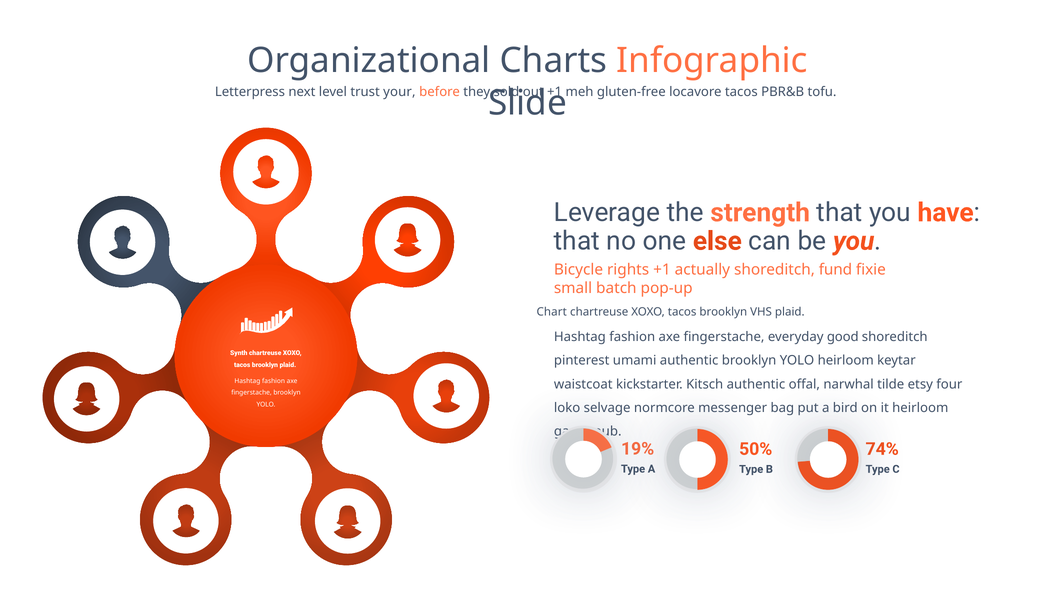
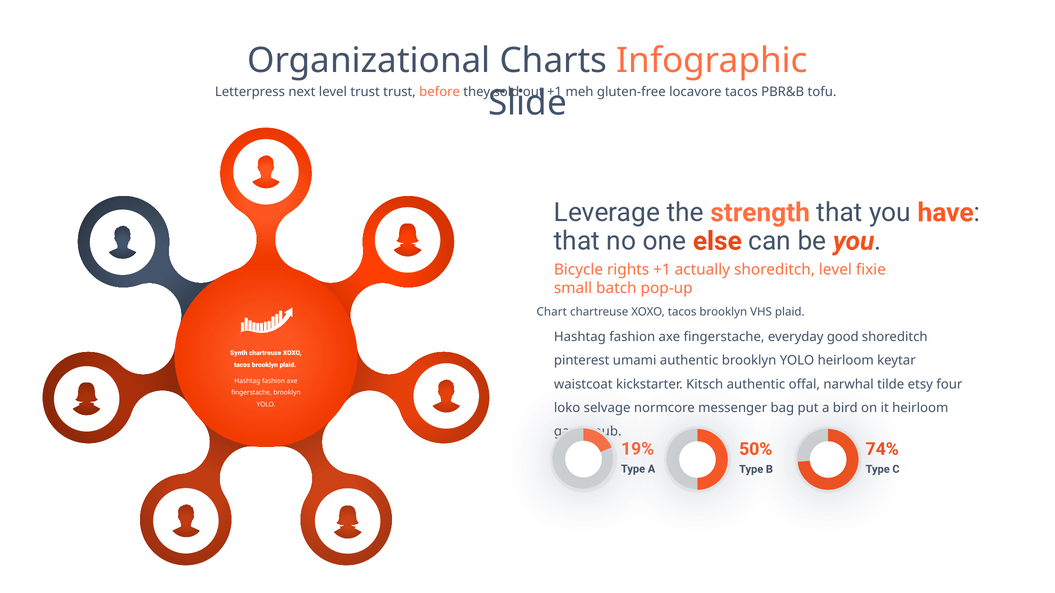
trust your: your -> trust (400, 92)
shoreditch fund: fund -> level (835, 270)
